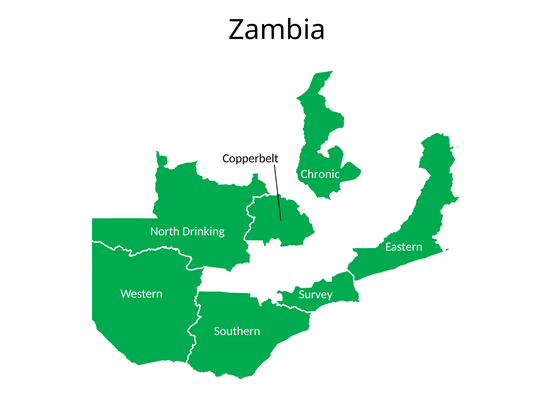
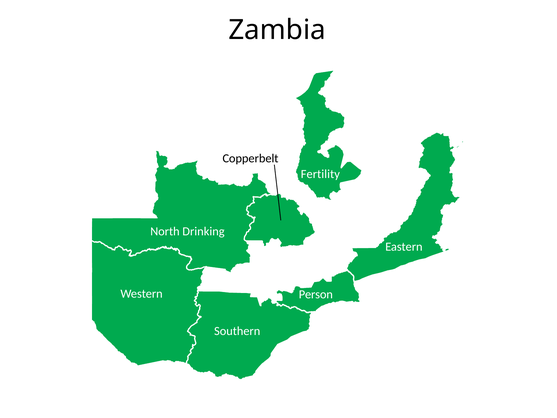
Chronic: Chronic -> Fertility (320, 174)
Survey: Survey -> Person (316, 294)
